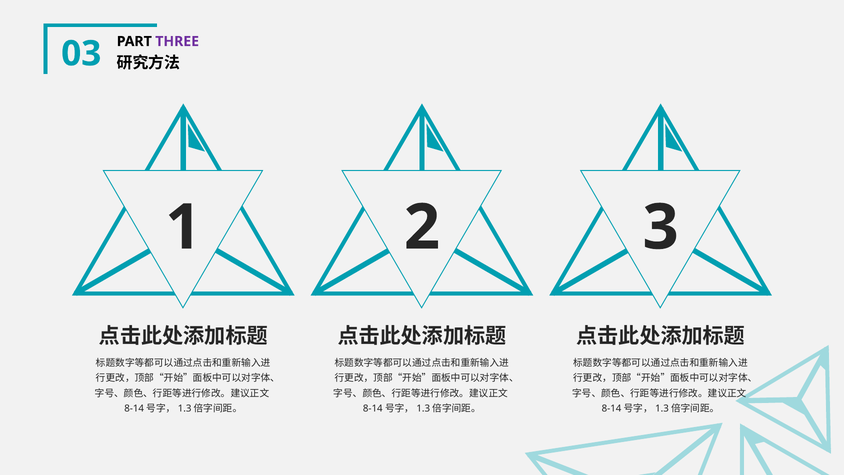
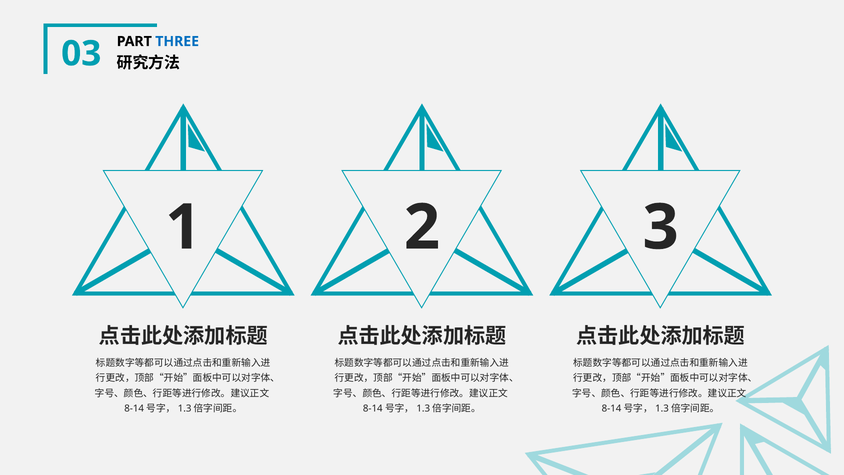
THREE colour: purple -> blue (177, 41)
